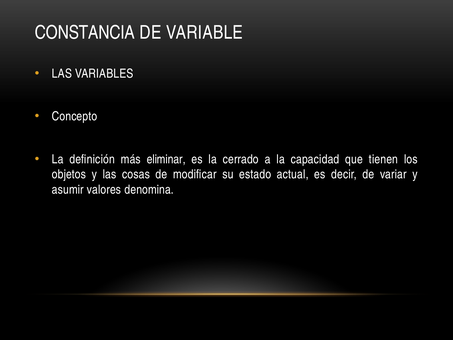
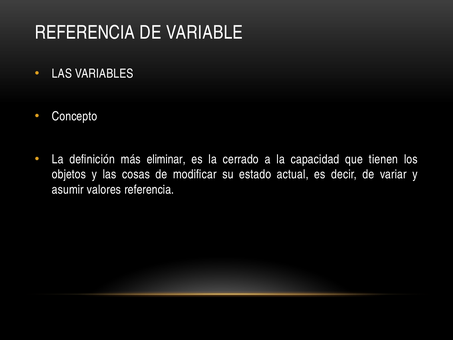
CONSTANCIA: CONSTANCIA -> REFERENCIA (85, 33)
valores denomina: denomina -> referencia (149, 189)
